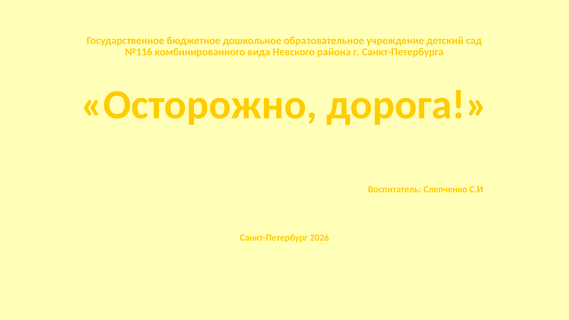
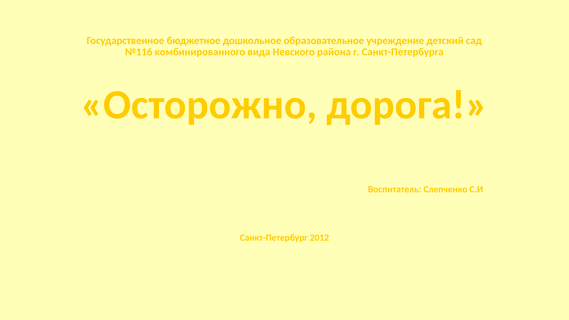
2026: 2026 -> 2012 (319, 238)
